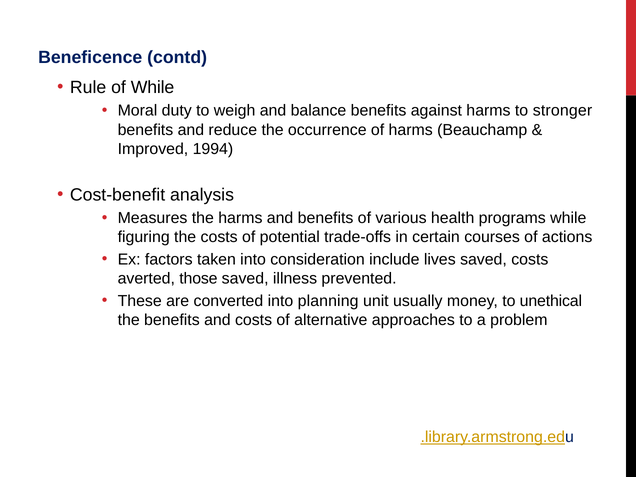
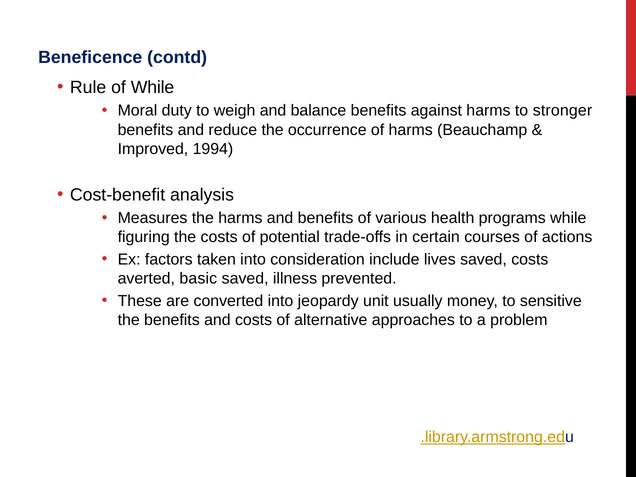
those: those -> basic (198, 279)
planning: planning -> jeopardy (328, 301)
unethical: unethical -> sensitive (551, 301)
